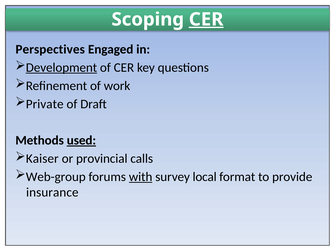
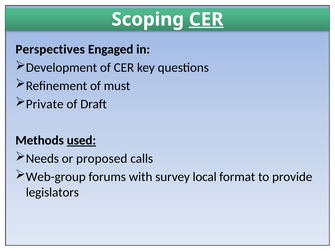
Development underline: present -> none (61, 68)
work: work -> must (117, 86)
Kaiser: Kaiser -> Needs (42, 159)
provincial: provincial -> proposed (102, 159)
with underline: present -> none (141, 177)
insurance: insurance -> legislators (52, 193)
